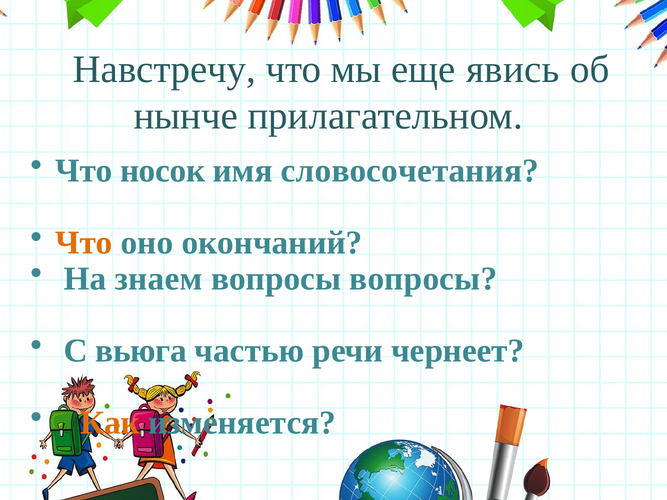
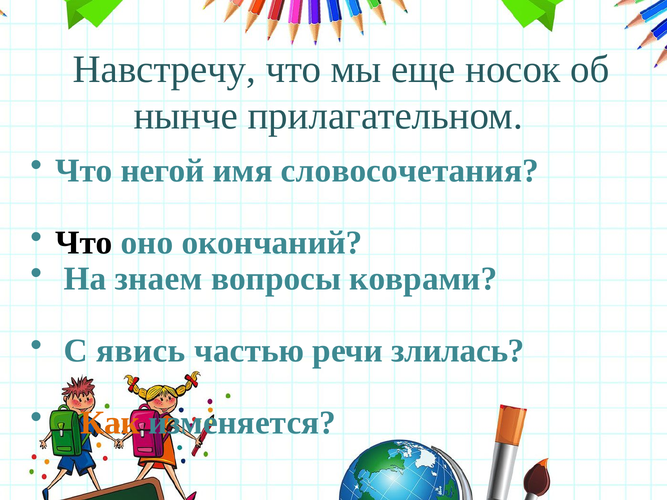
явись: явись -> носок (513, 69)
носок: носок -> негой (163, 171)
Что colour: orange -> black (84, 243)
вопросы вопросы: вопросы -> коврами (423, 279)
вьюга: вьюга -> явись (141, 351)
чернеет: чернеет -> злилась (458, 351)
